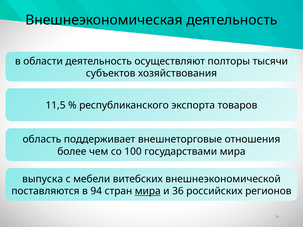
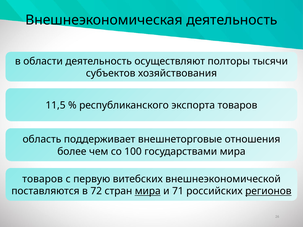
выпуска: выпуска -> товаров (43, 179)
мебели: мебели -> первую (92, 179)
94: 94 -> 72 (96, 191)
36: 36 -> 71 (178, 191)
регионов underline: none -> present (268, 191)
